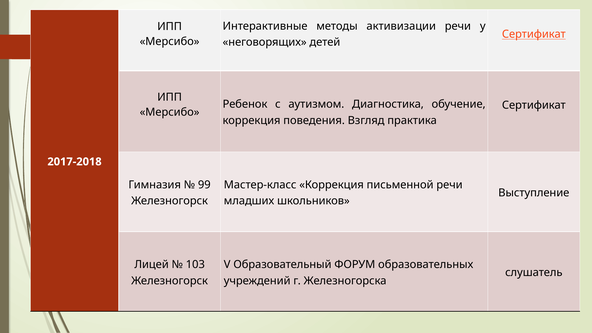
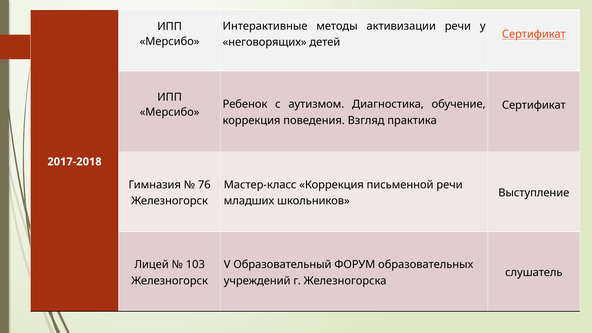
99: 99 -> 76 (204, 185)
